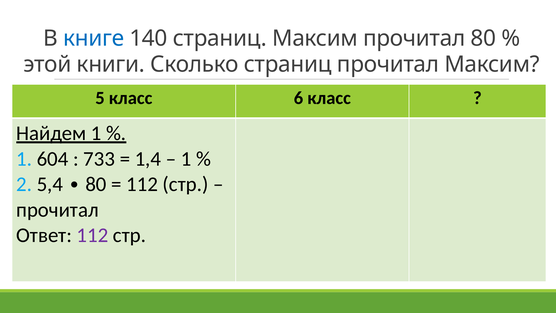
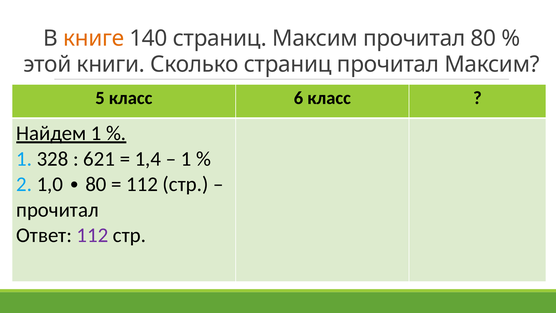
книге colour: blue -> orange (94, 38)
604: 604 -> 328 (53, 159)
733: 733 -> 621 (99, 159)
5,4: 5,4 -> 1,0 (50, 184)
